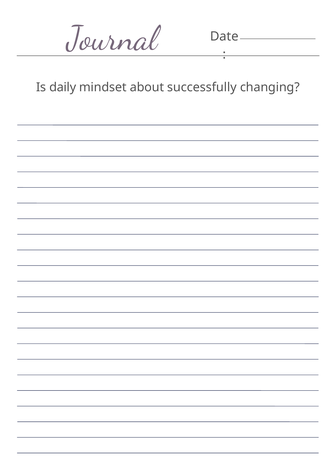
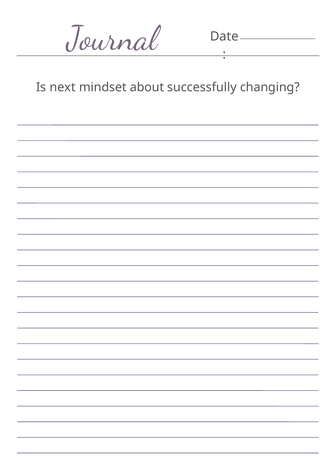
daily: daily -> next (63, 87)
